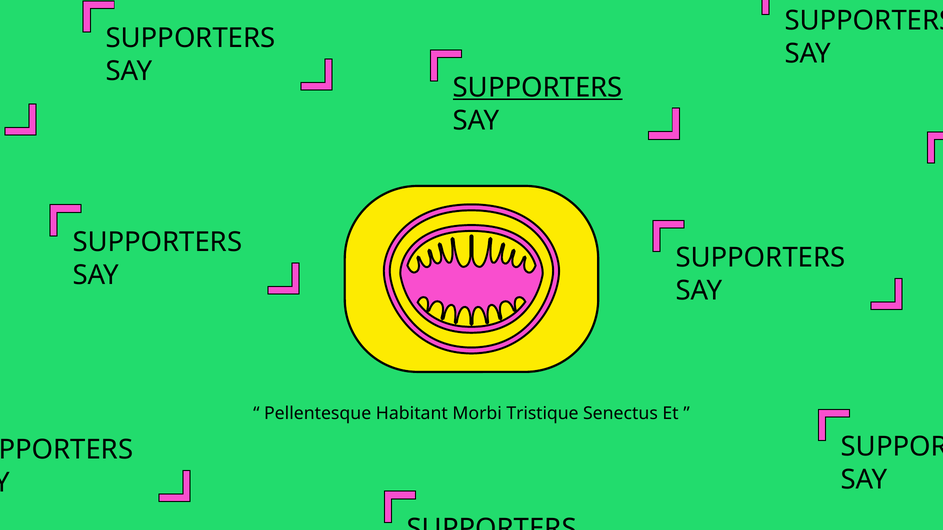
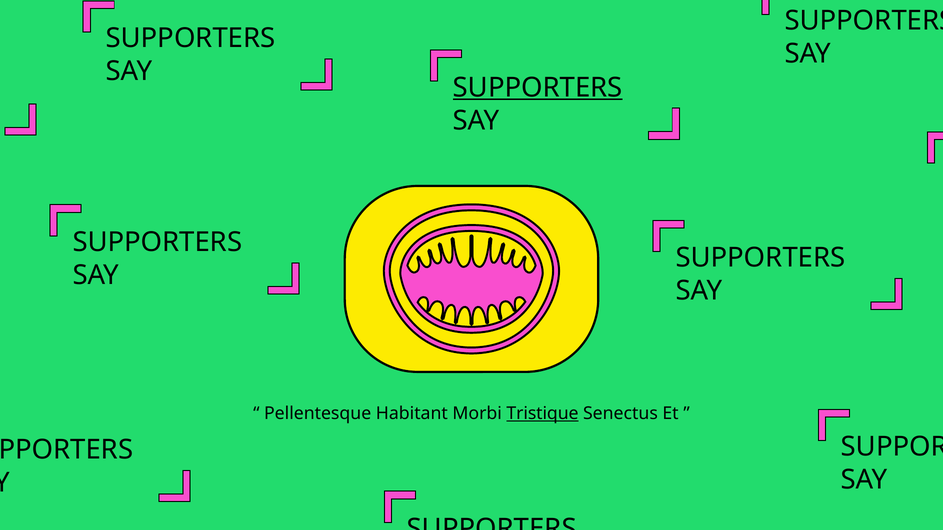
Tristique underline: none -> present (543, 414)
